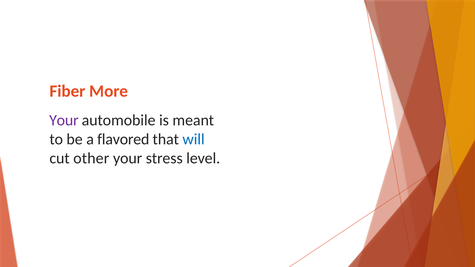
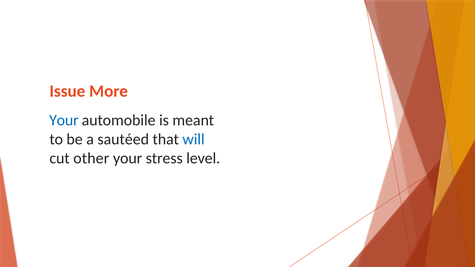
Fiber: Fiber -> Issue (67, 91)
Your colour: purple -> blue (64, 120)
flavored: flavored -> sautéed (123, 139)
